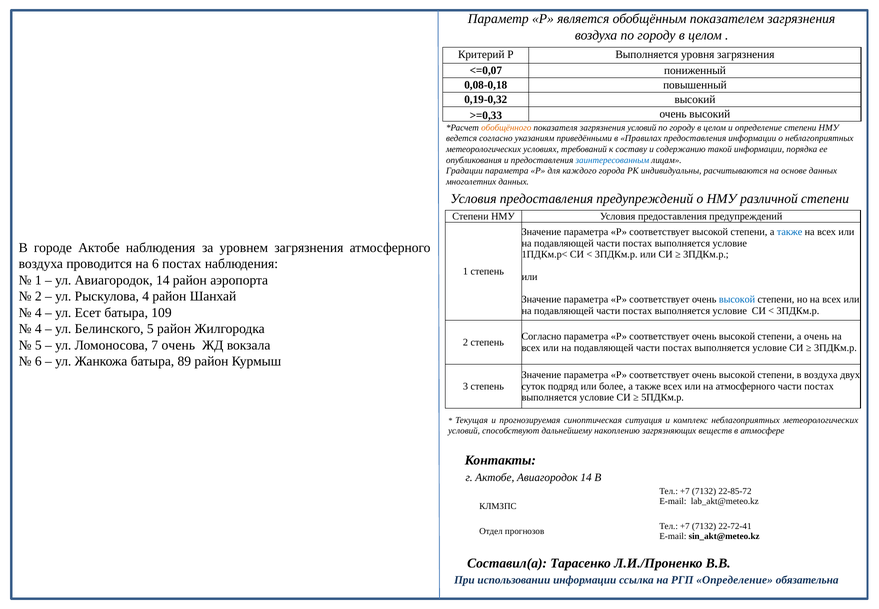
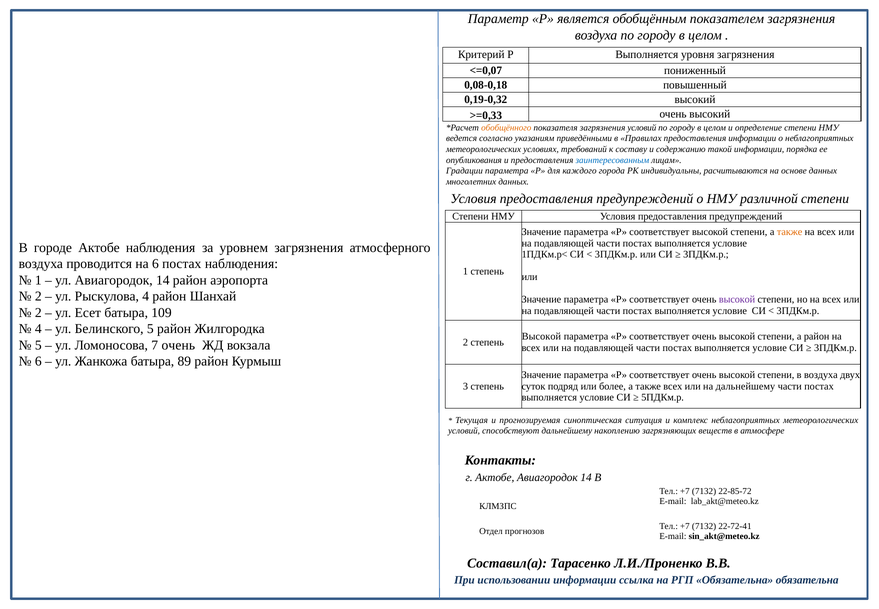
также colour: blue -> orange (790, 232)
высокой colour: blue -> purple (737, 299)
4: 4 -> 2 (38, 312)
Согласно: Согласно -> Высокой (541, 336)
а очень: очень -> район (817, 336)
на атмосферного: атмосферного -> дальнейшему (745, 386)
РГП Определение: Определение -> Обязательна (735, 579)
